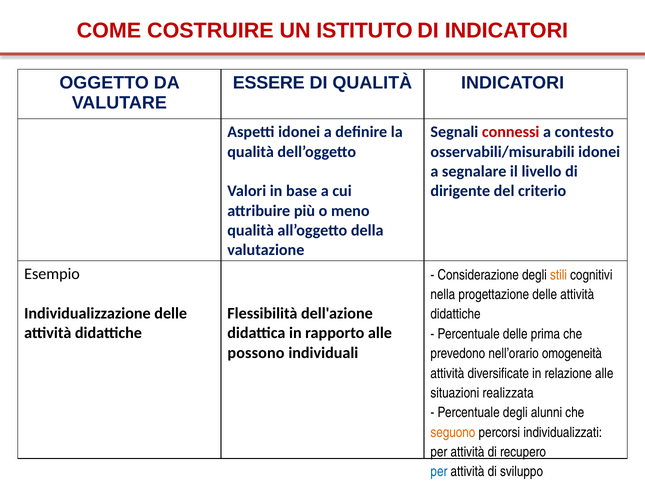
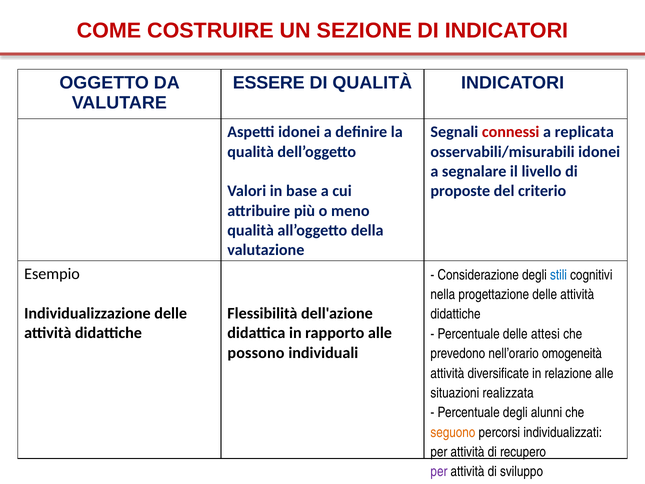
ISTITUTO: ISTITUTO -> SEZIONE (364, 31)
contesto: contesto -> replicata (584, 132)
dirigente: dirigente -> proposte (460, 191)
stili colour: orange -> blue (559, 275)
prima: prima -> attesi (545, 334)
per colour: blue -> purple (439, 471)
